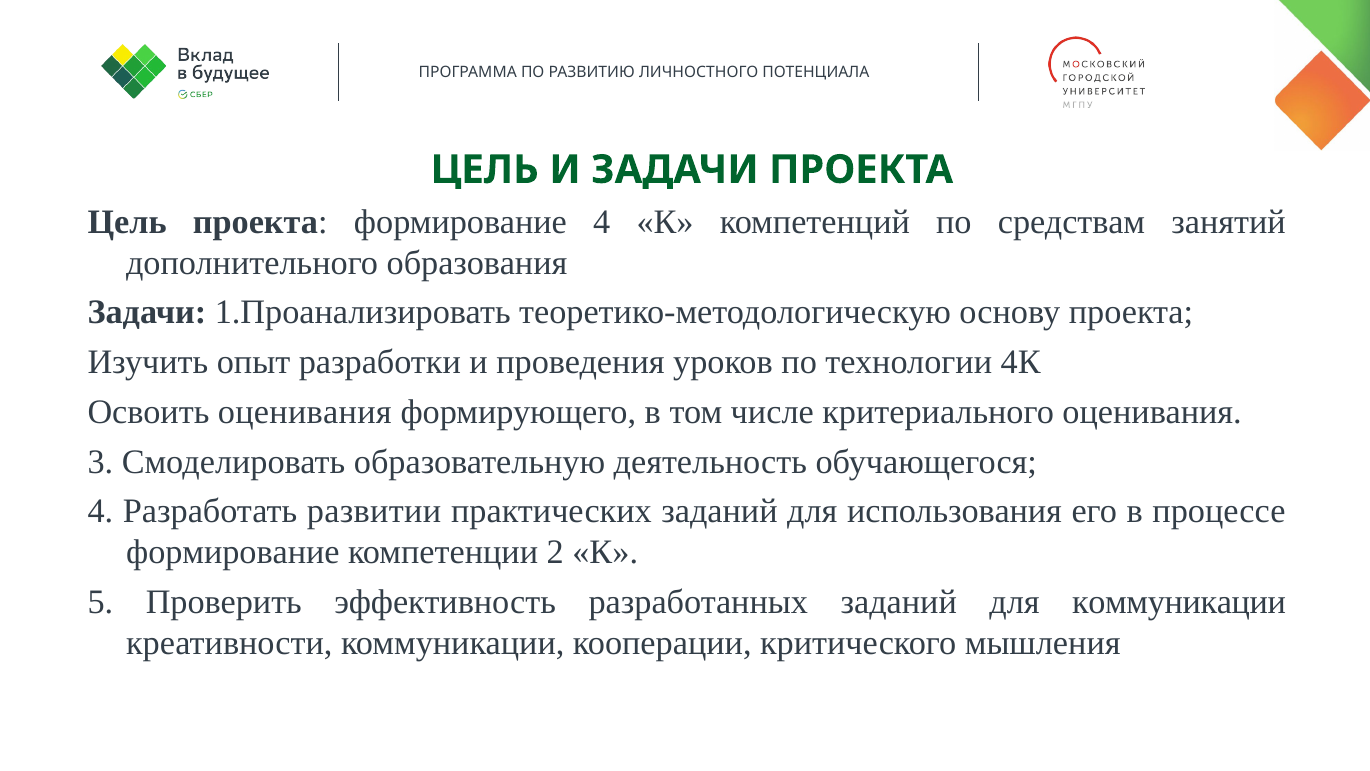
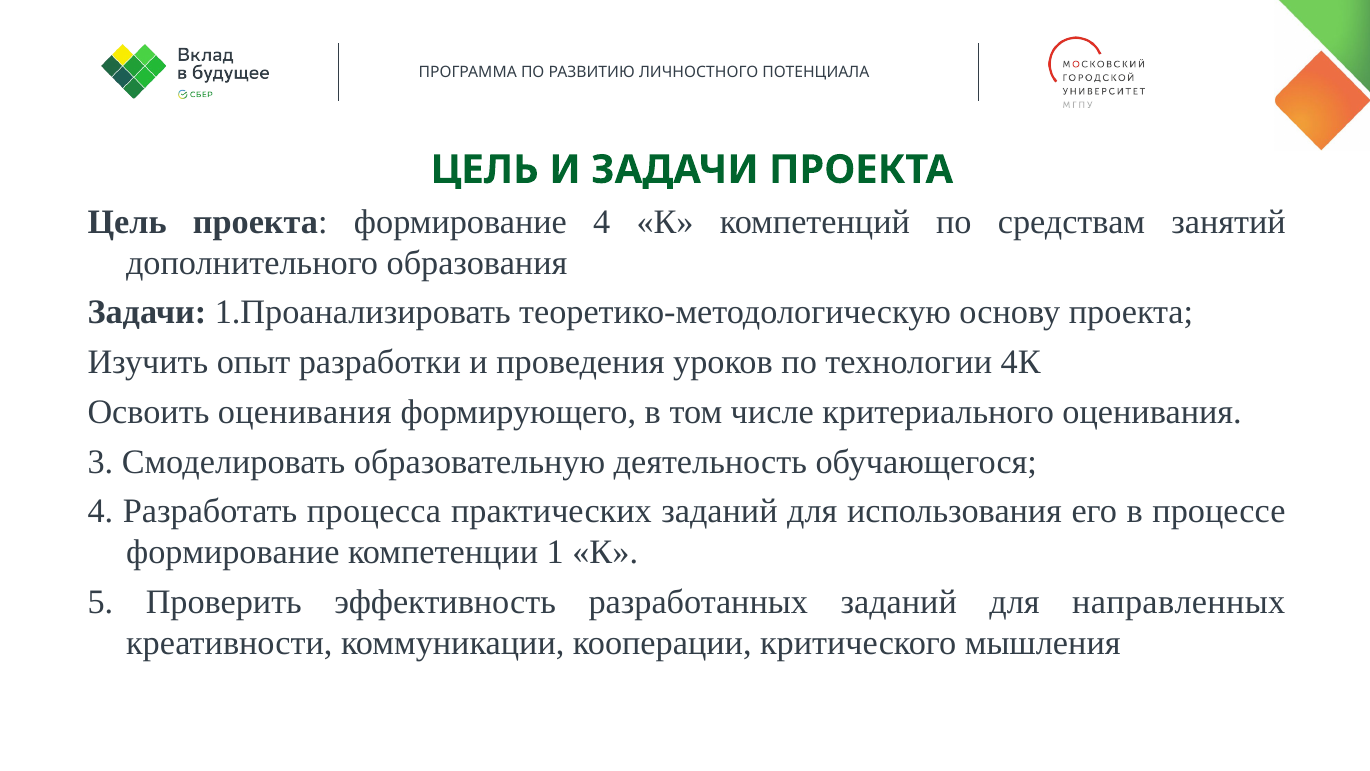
развитии: развитии -> процесса (374, 511)
2: 2 -> 1 (555, 552)
для коммуникации: коммуникации -> направленных (1179, 602)
